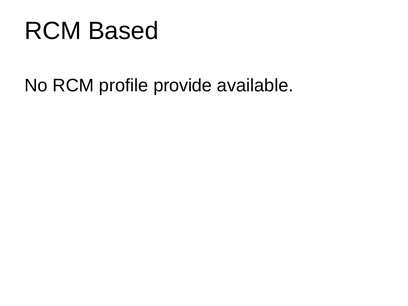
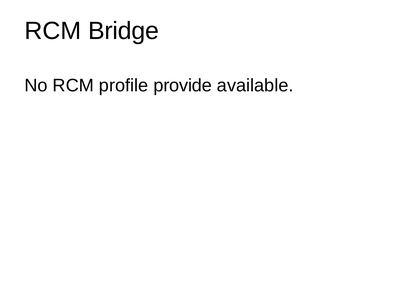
Based: Based -> Bridge (123, 31)
